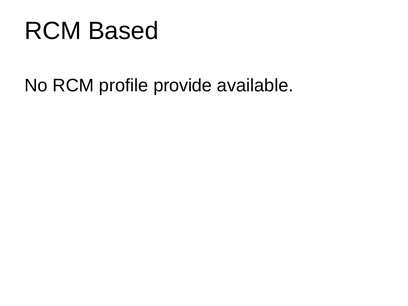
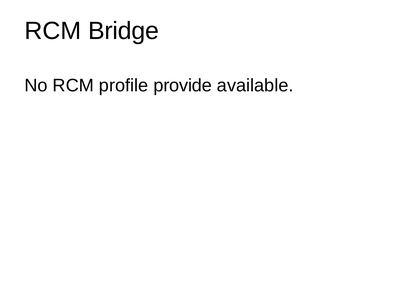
Based: Based -> Bridge (123, 31)
